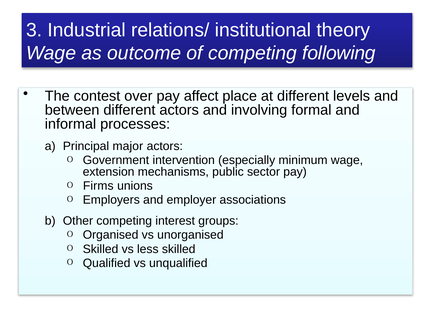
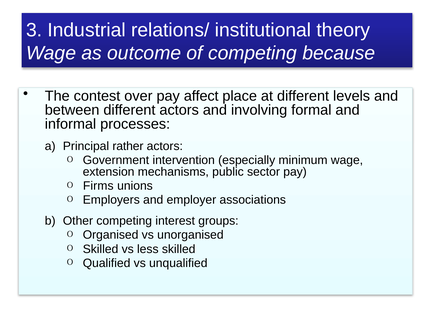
following: following -> because (339, 53)
major: major -> rather (128, 146)
